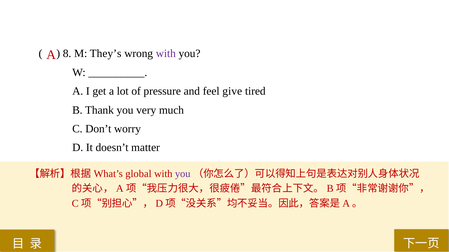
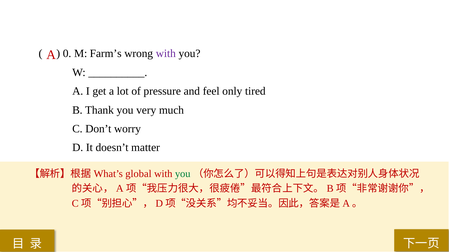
8: 8 -> 0 (67, 54)
They’s: They’s -> Farm’s (106, 54)
give: give -> only (232, 91)
you colour: purple -> green (183, 174)
